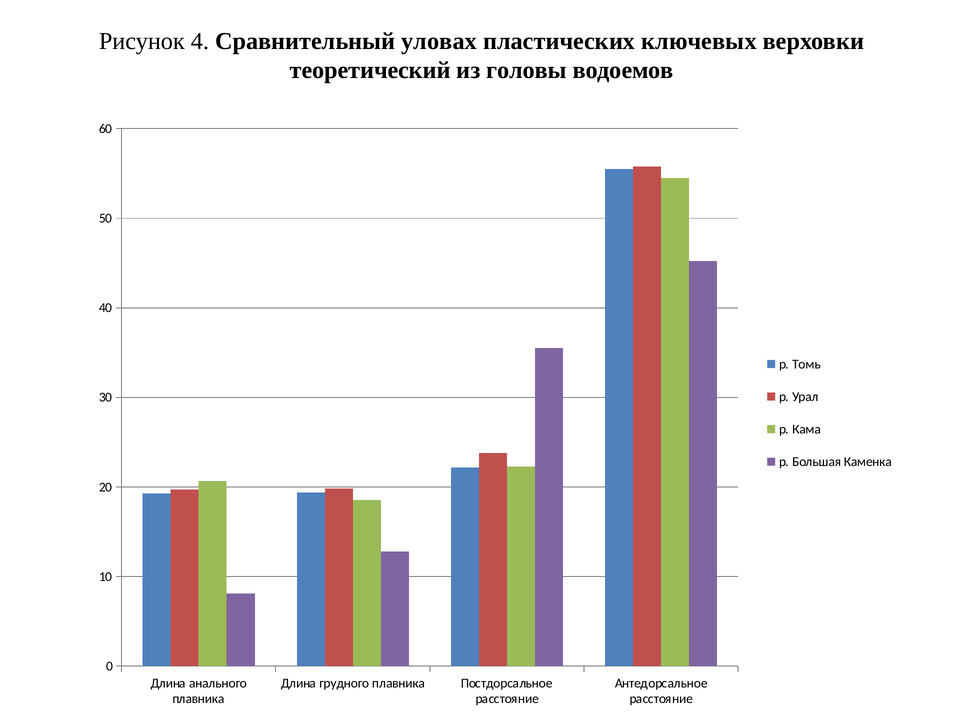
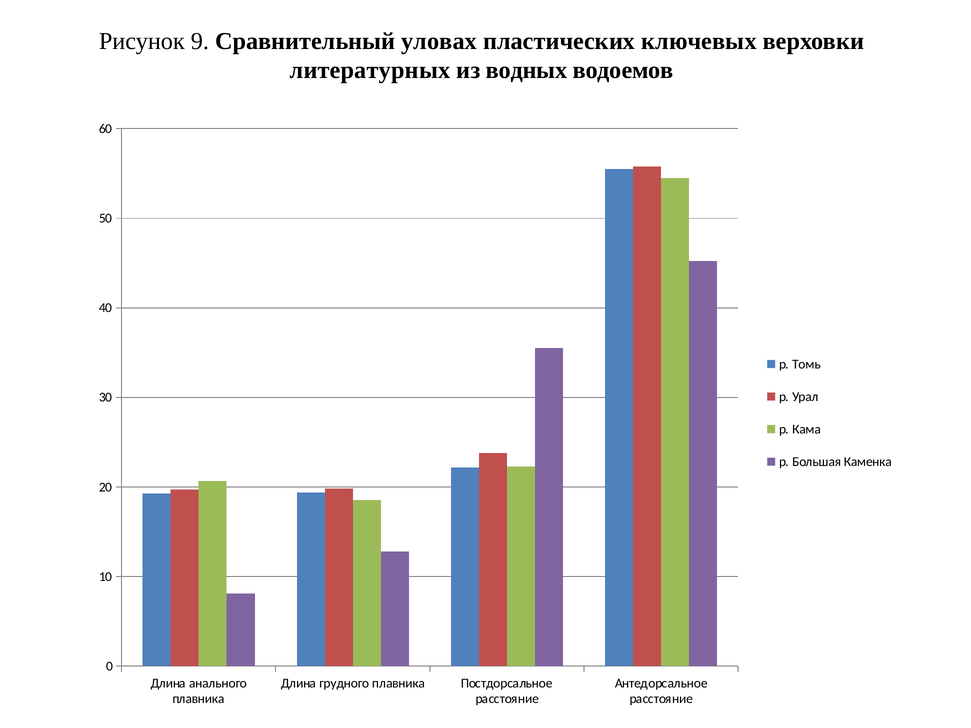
4: 4 -> 9 (200, 41)
теоретический: теоретический -> литературных (370, 70)
головы: головы -> водных (527, 70)
